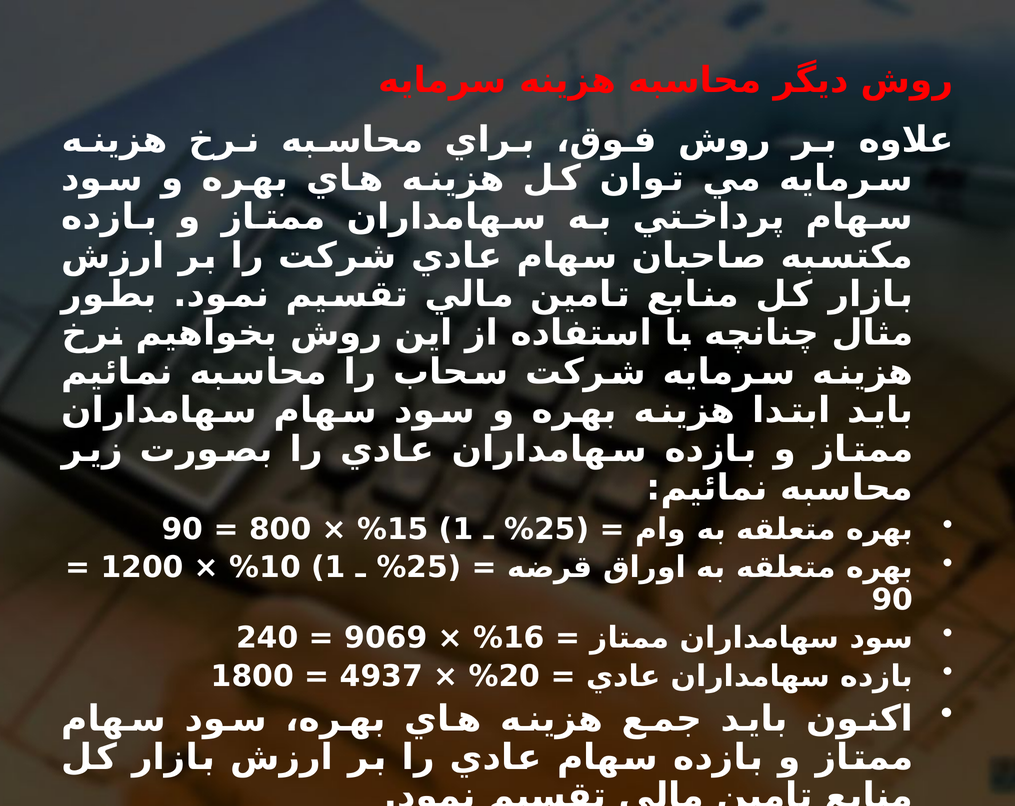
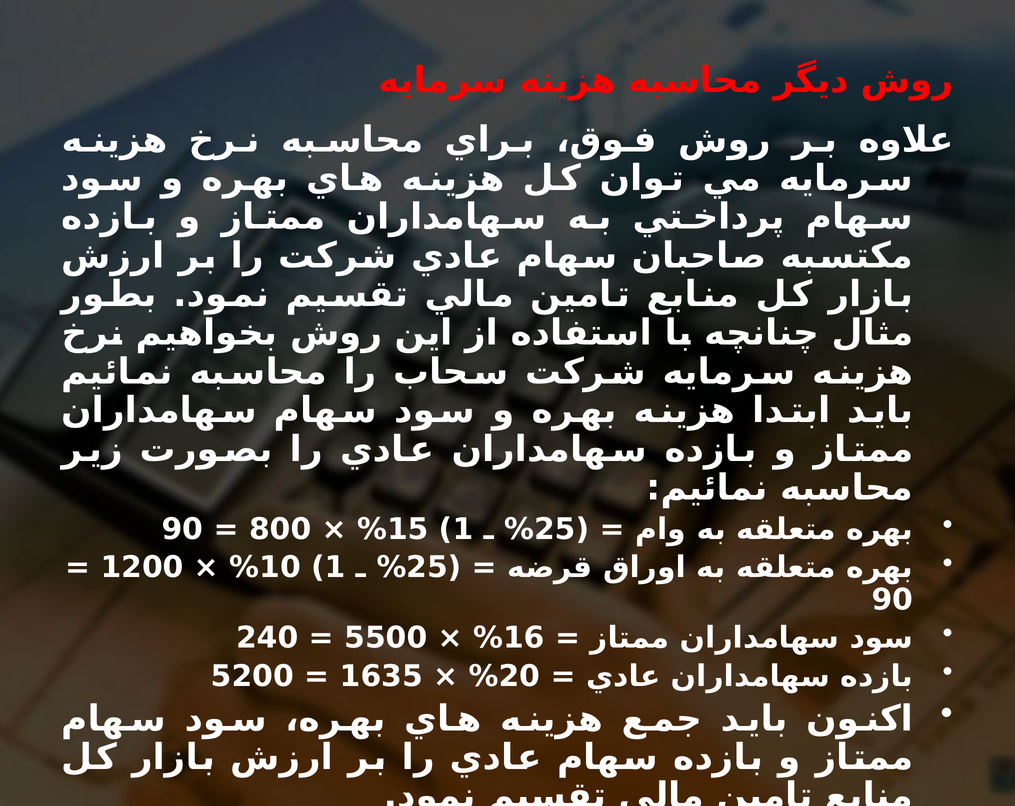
9069: 9069 -> 5500 (386, 638)
1800: 1800 -> 5200 (252, 676)
4937: 4937 -> 1635 (381, 676)
